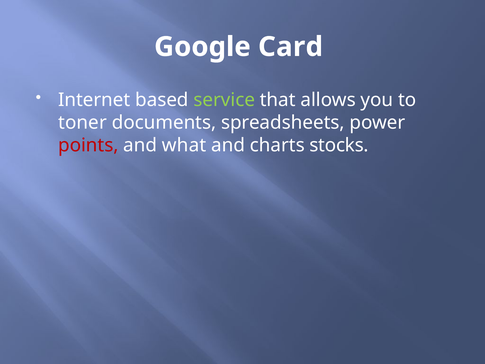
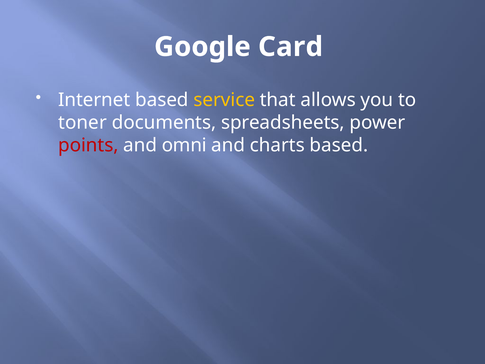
service colour: light green -> yellow (224, 100)
what: what -> omni (184, 145)
charts stocks: stocks -> based (339, 145)
